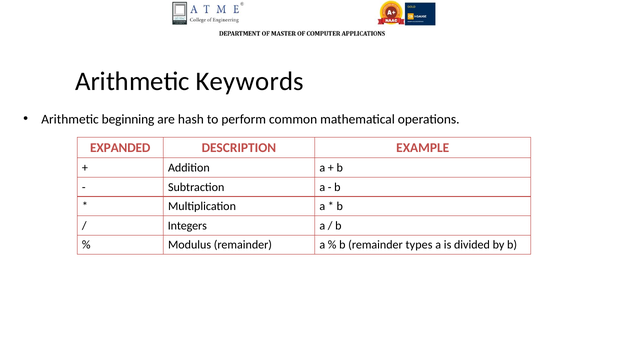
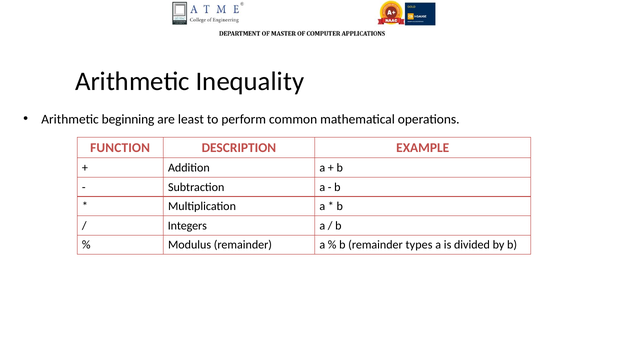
Keywords: Keywords -> Inequality (250, 81)
hash: hash -> least (191, 119)
EXPANDED: EXPANDED -> FUNCTION (120, 148)
